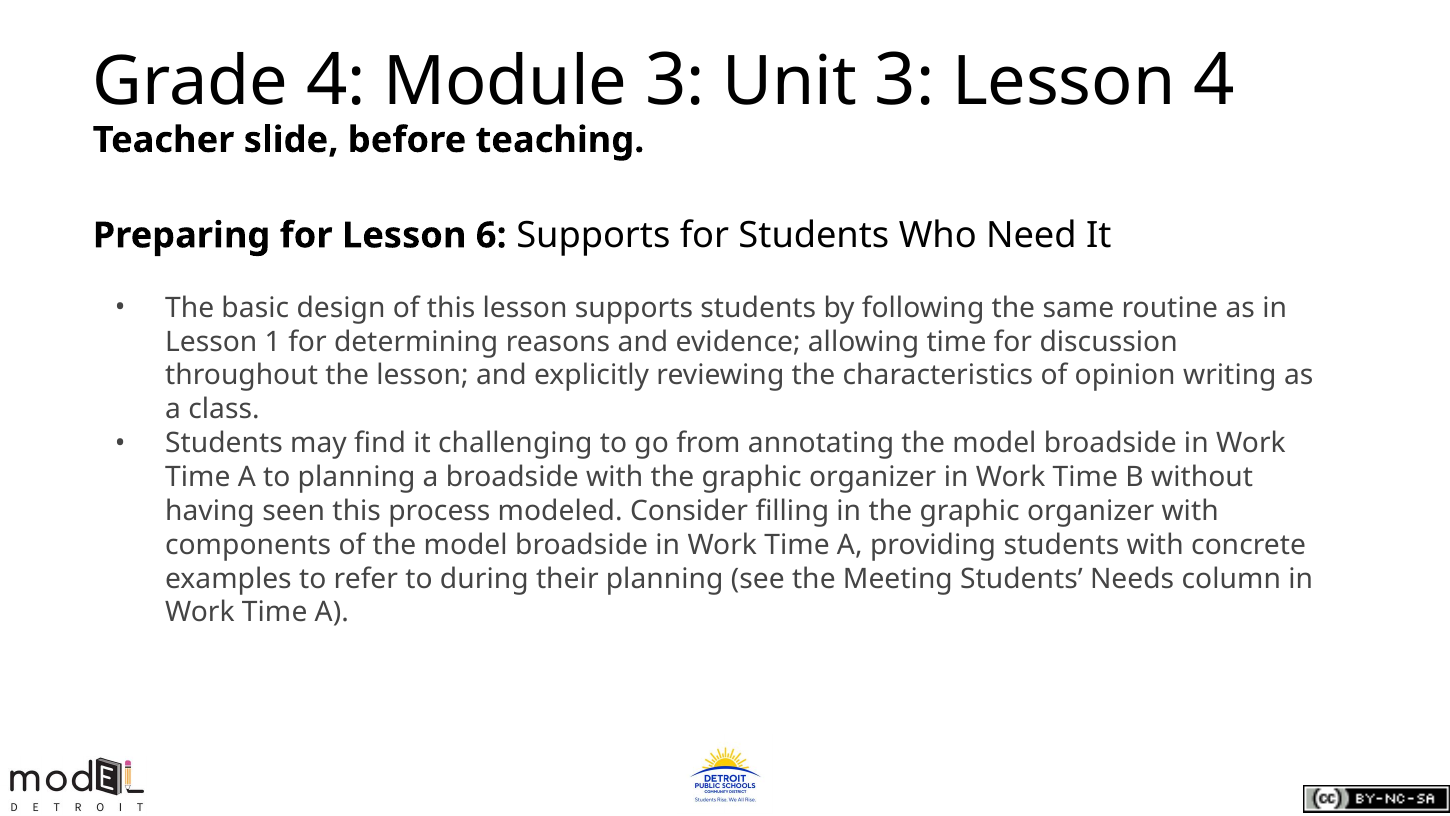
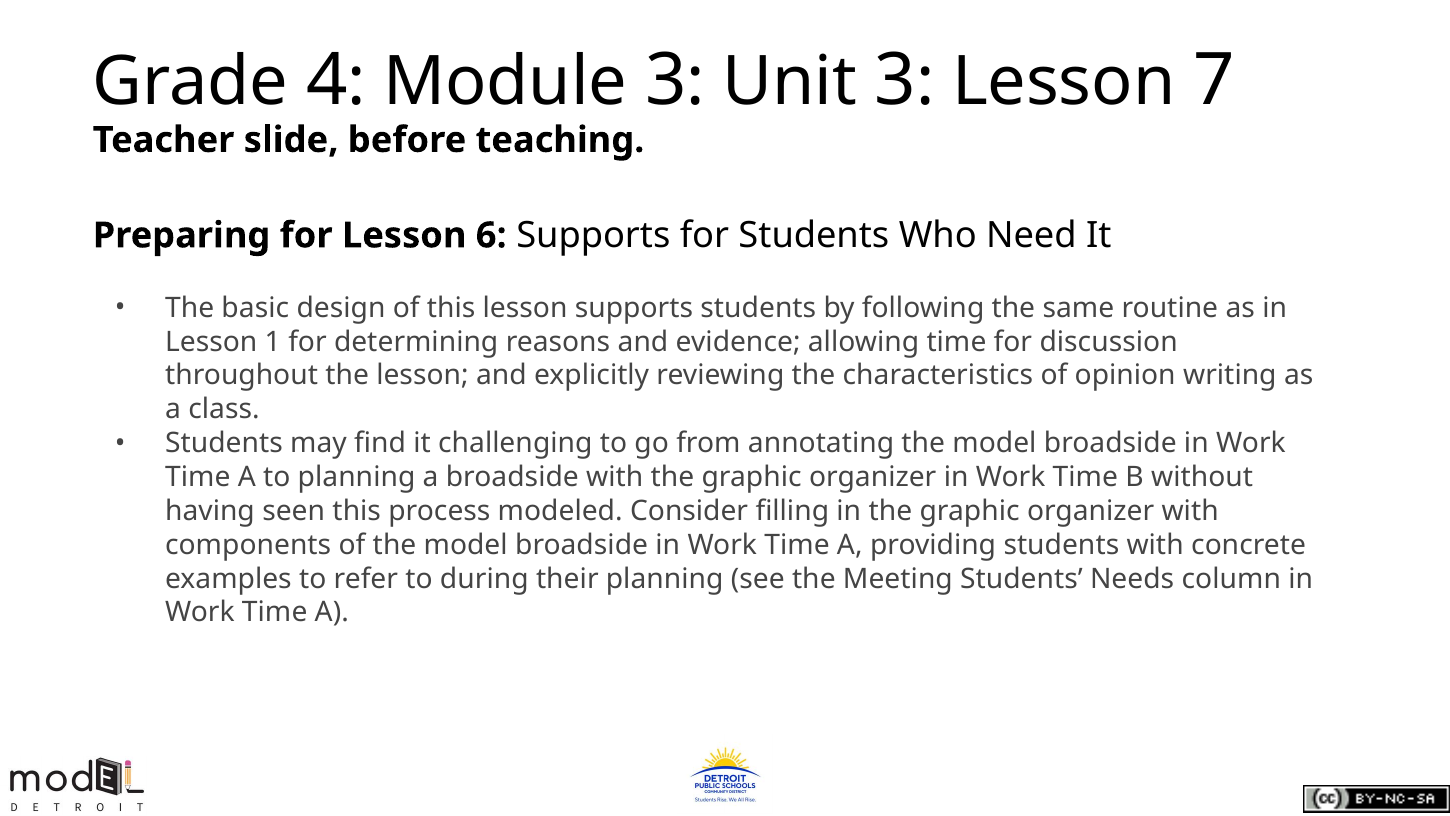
Lesson 4: 4 -> 7 (1214, 81)
